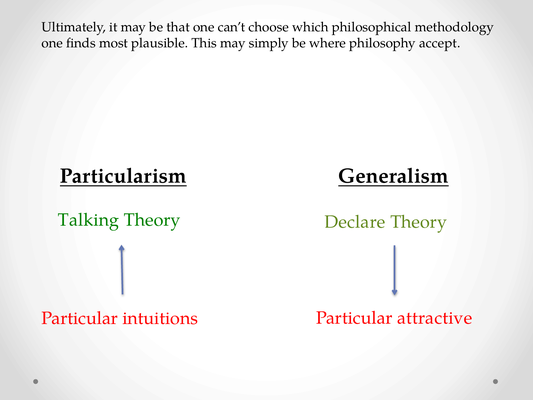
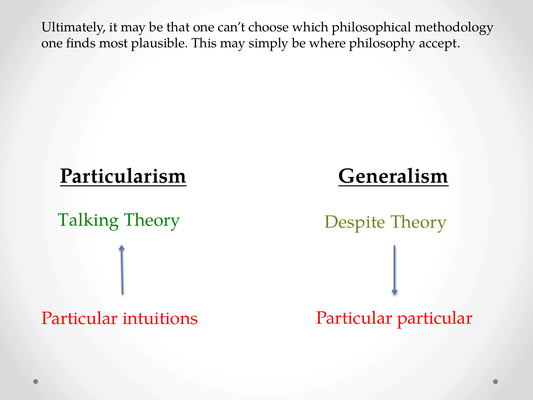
Declare: Declare -> Despite (355, 222)
attractive: attractive -> particular (435, 318)
